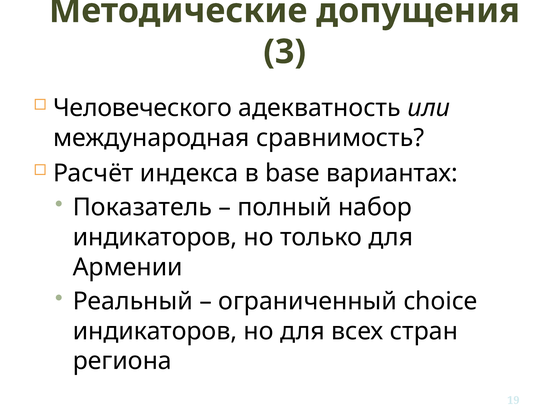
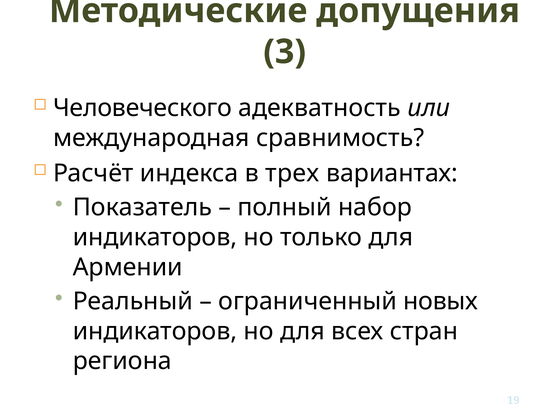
base: base -> трех (292, 173)
choice: choice -> новых (441, 301)
